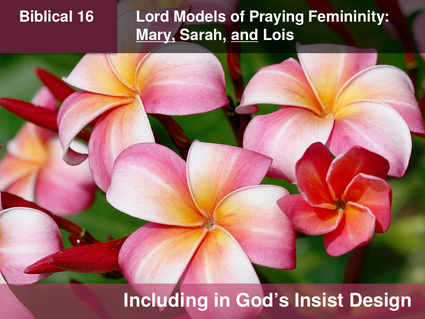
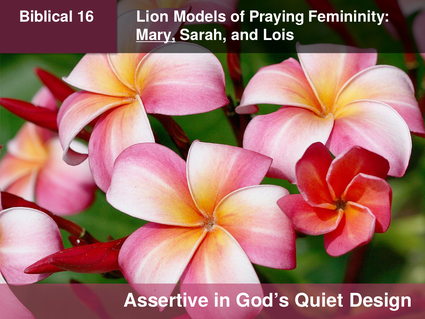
Lord: Lord -> Lion (152, 17)
and underline: present -> none (245, 35)
Including: Including -> Assertive (166, 300)
Insist: Insist -> Quiet (319, 300)
